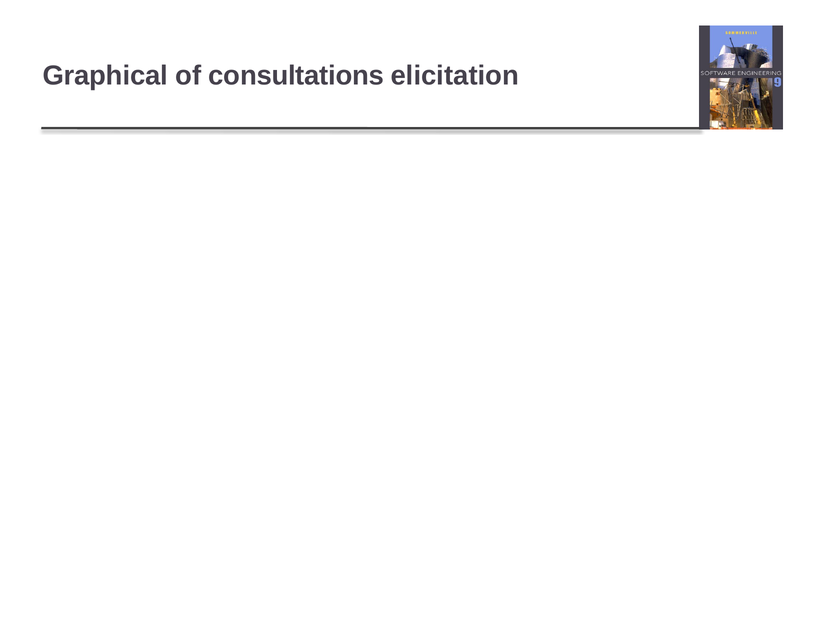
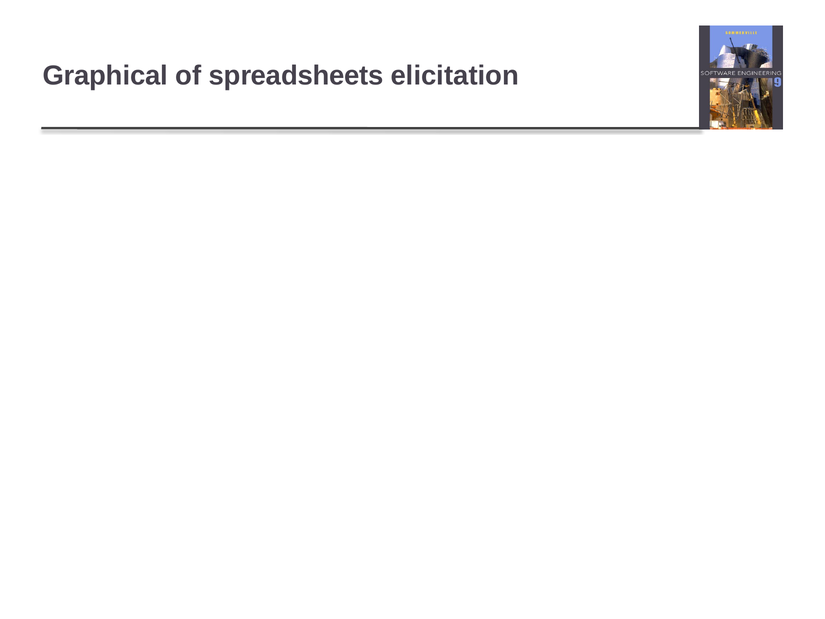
consultations: consultations -> spreadsheets (296, 76)
